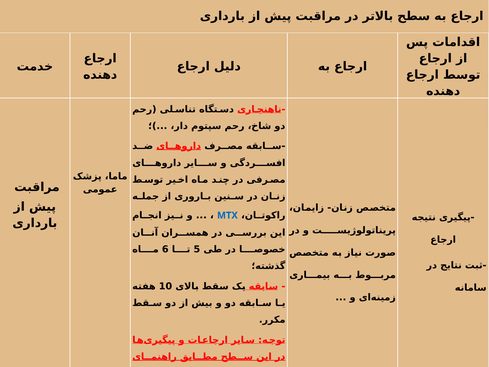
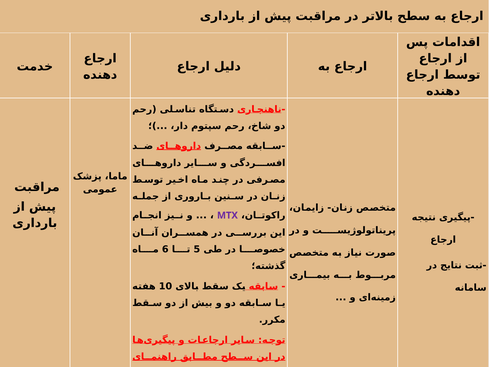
MTX colour: blue -> purple (227, 215)
